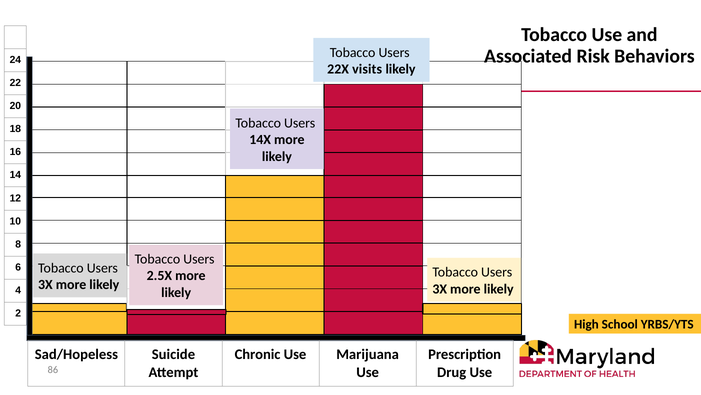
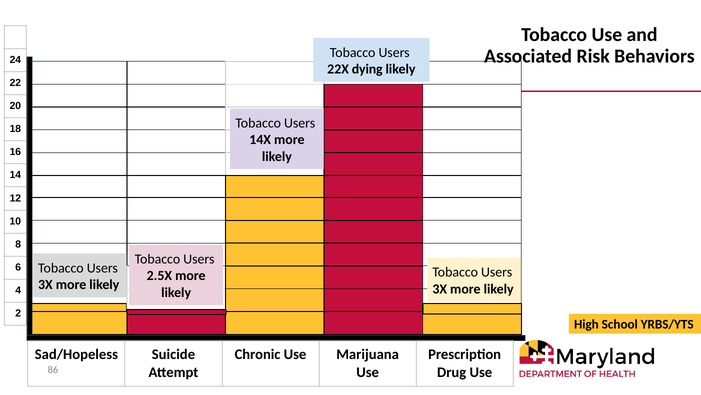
visits: visits -> dying (367, 69)
